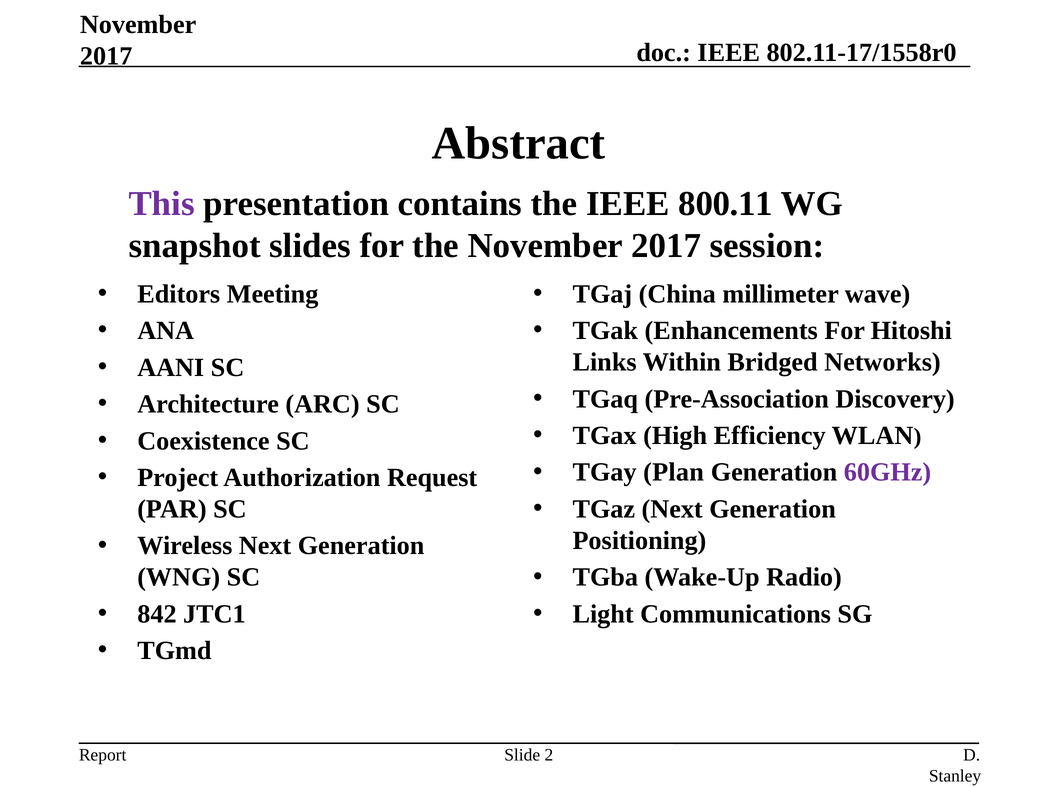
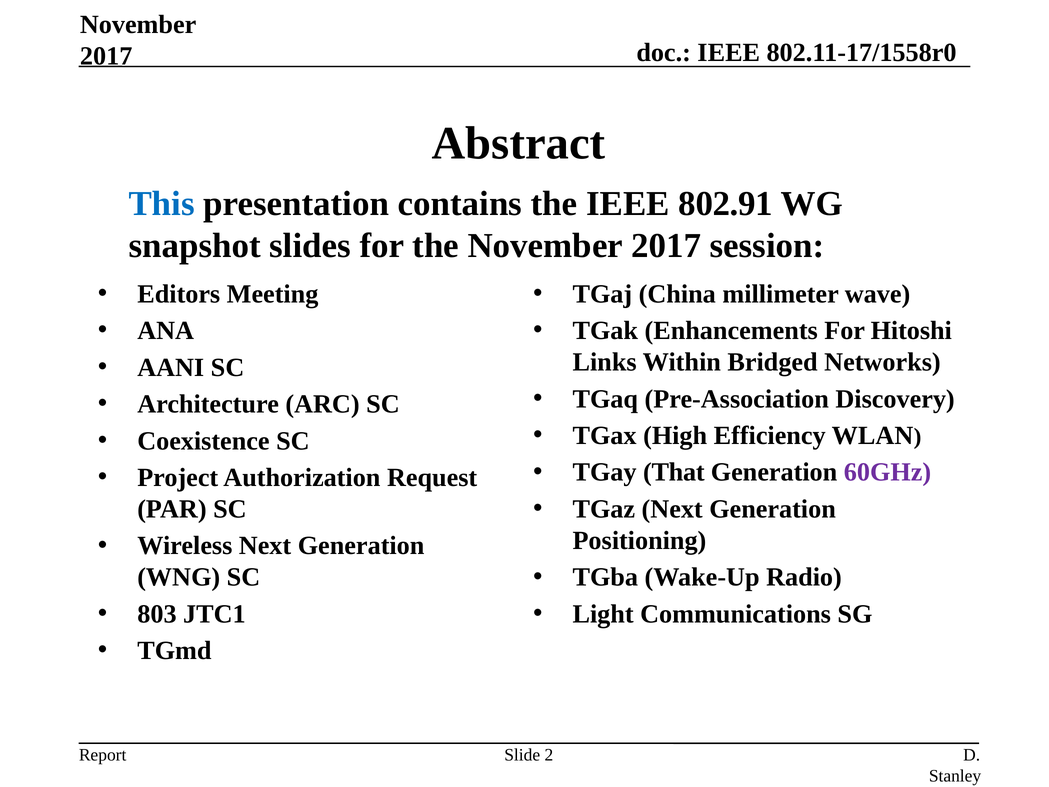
This colour: purple -> blue (162, 204)
800.11: 800.11 -> 802.91 (726, 204)
Plan: Plan -> That (674, 472)
842: 842 -> 803 (157, 614)
